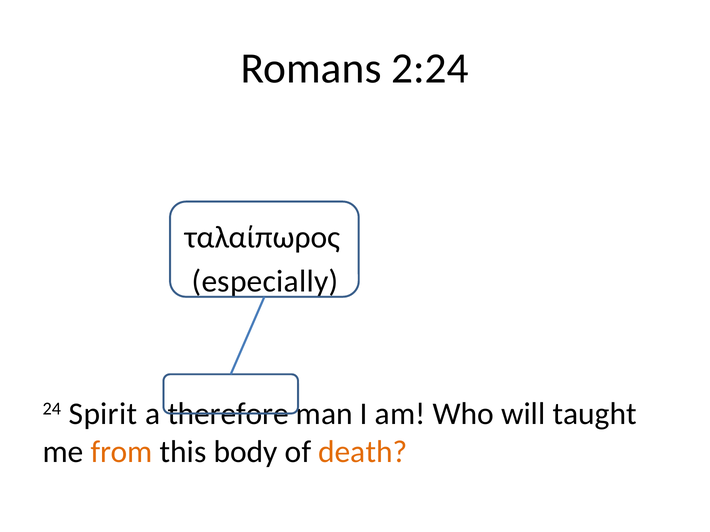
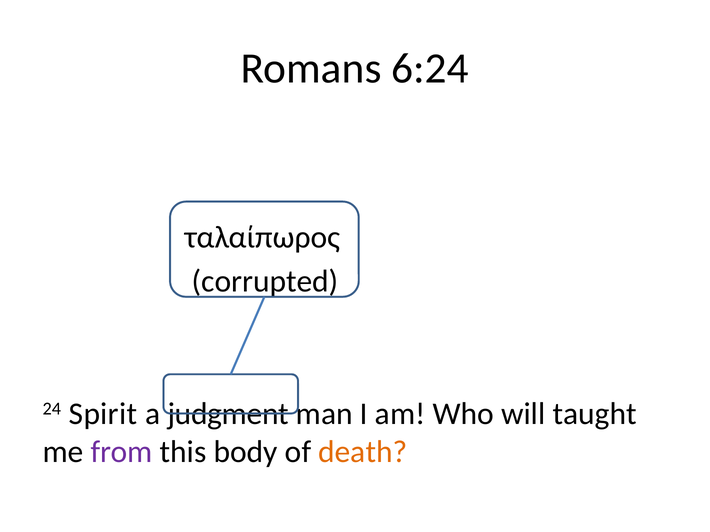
2:24: 2:24 -> 6:24 (430, 69)
especially: especially -> corrupted (265, 282)
therefore: therefore -> judgment (228, 414)
from colour: orange -> purple (122, 452)
